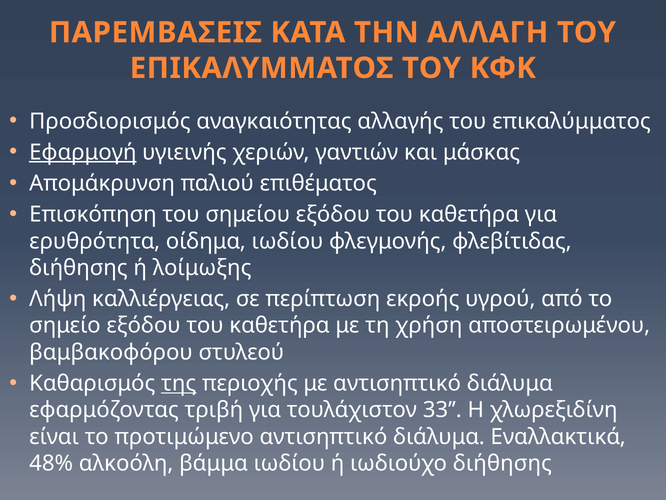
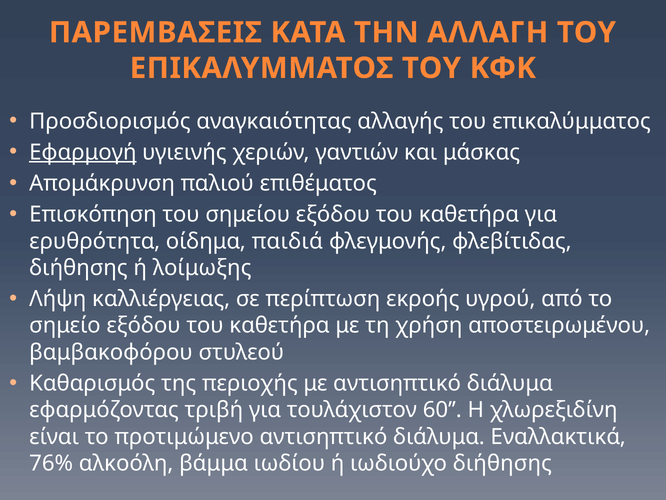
οίδημα ιωδίου: ιωδίου -> παιδιά (287, 241)
της underline: present -> none (179, 383)
33: 33 -> 60 (442, 410)
48%: 48% -> 76% (51, 463)
